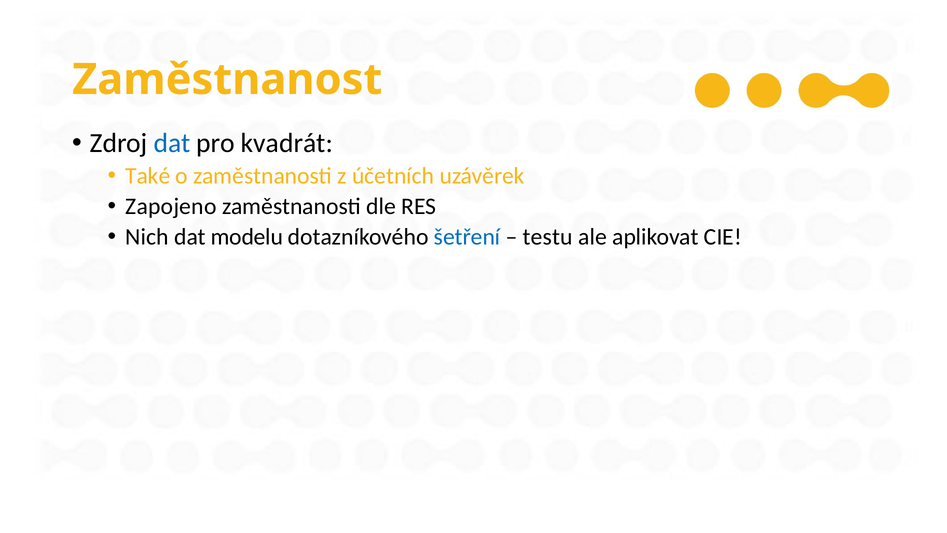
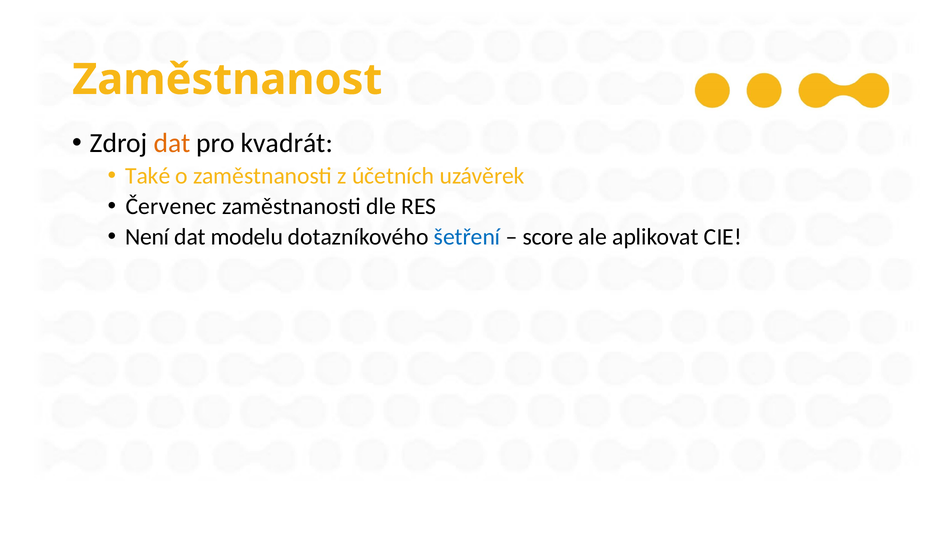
dat colour: blue -> orange (172, 143)
Zapojeno: Zapojeno -> Červenec (171, 206)
Nich: Nich -> Není (147, 237)
testu: testu -> score (548, 237)
